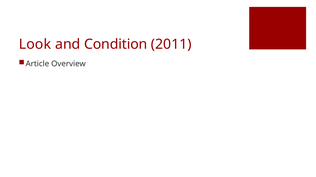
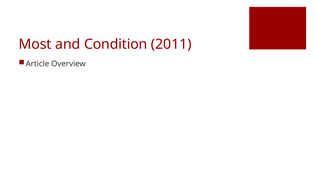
Look: Look -> Most (35, 44)
